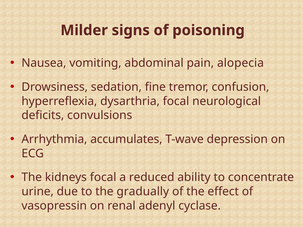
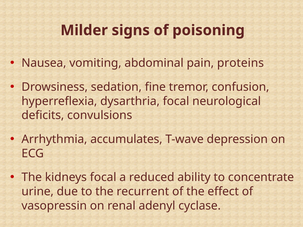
alopecia: alopecia -> proteins (240, 63)
gradually: gradually -> recurrent (143, 192)
